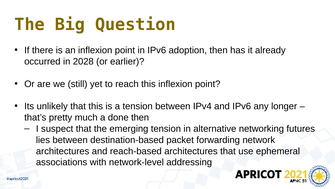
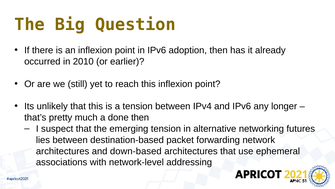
2028: 2028 -> 2010 (83, 61)
reach-based: reach-based -> down-based (136, 151)
